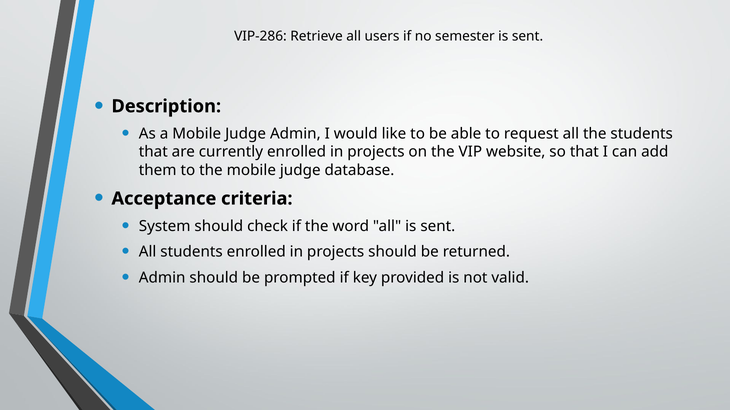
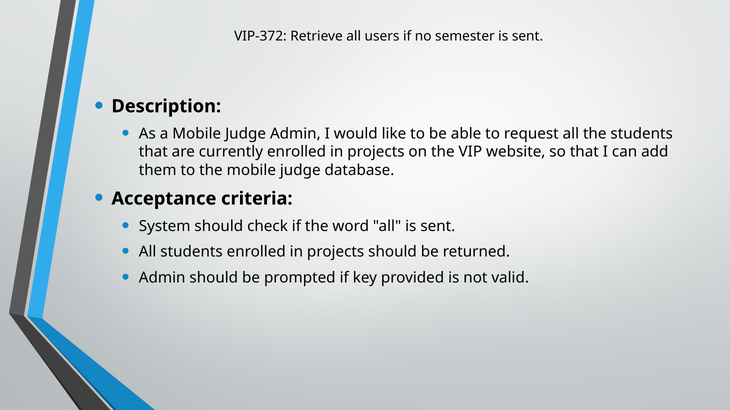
VIP-286: VIP-286 -> VIP-372 (260, 36)
